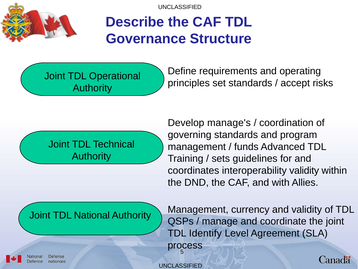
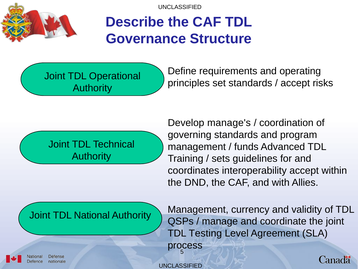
interoperability validity: validity -> accept (304, 170)
Identify: Identify -> Testing (205, 233)
